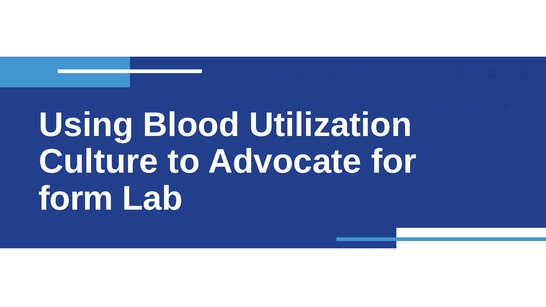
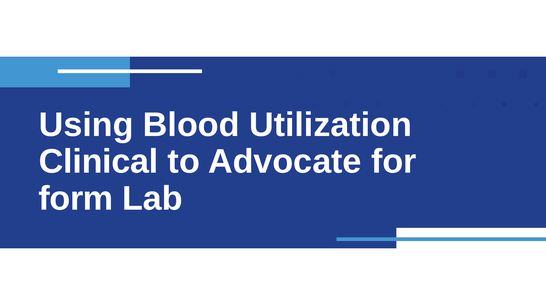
Culture: Culture -> Clinical (99, 162)
